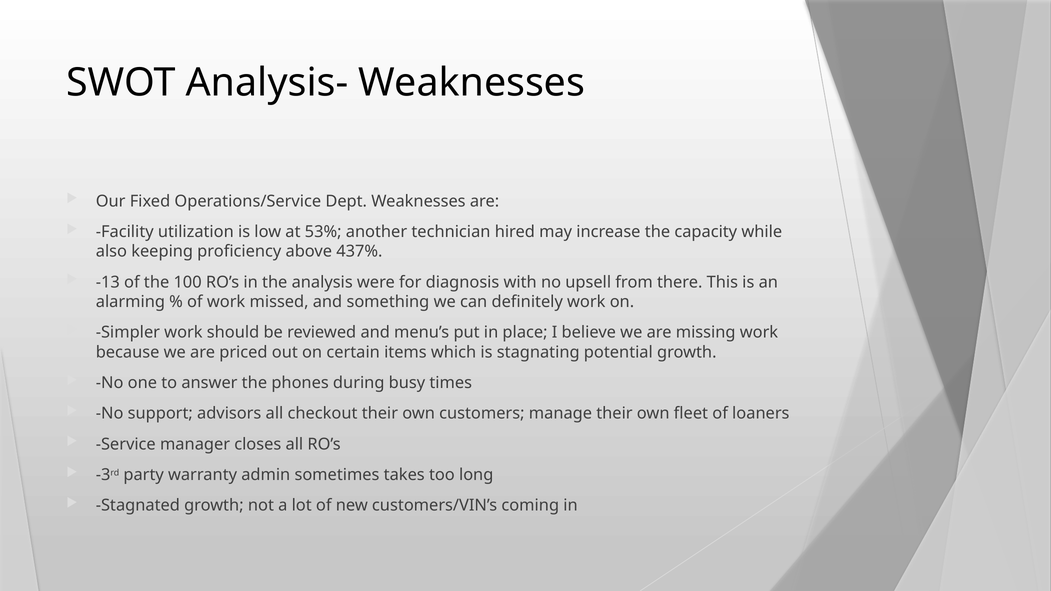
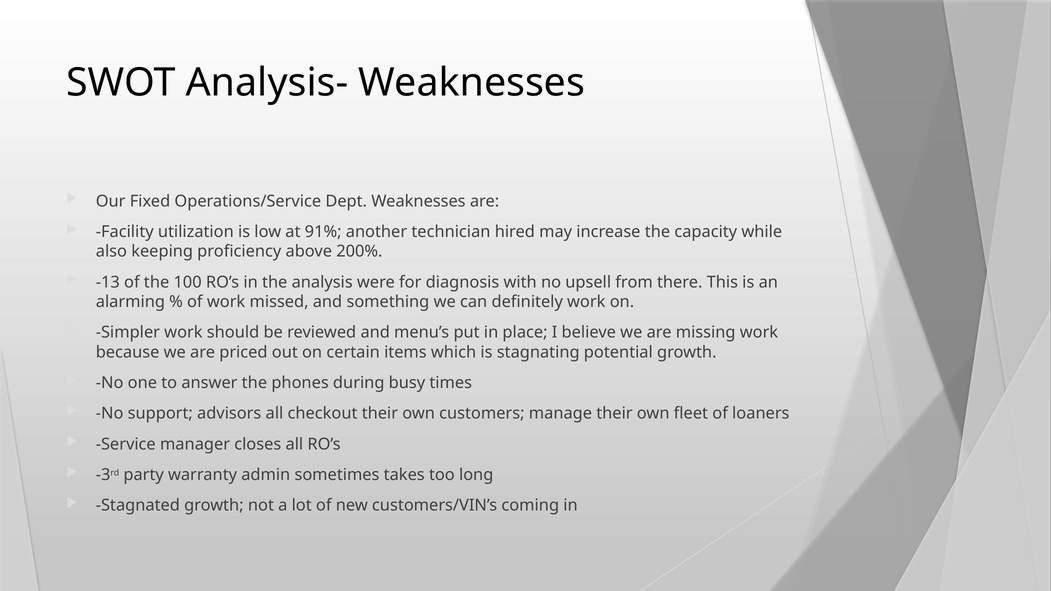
53%: 53% -> 91% (323, 232)
437%: 437% -> 200% (359, 252)
